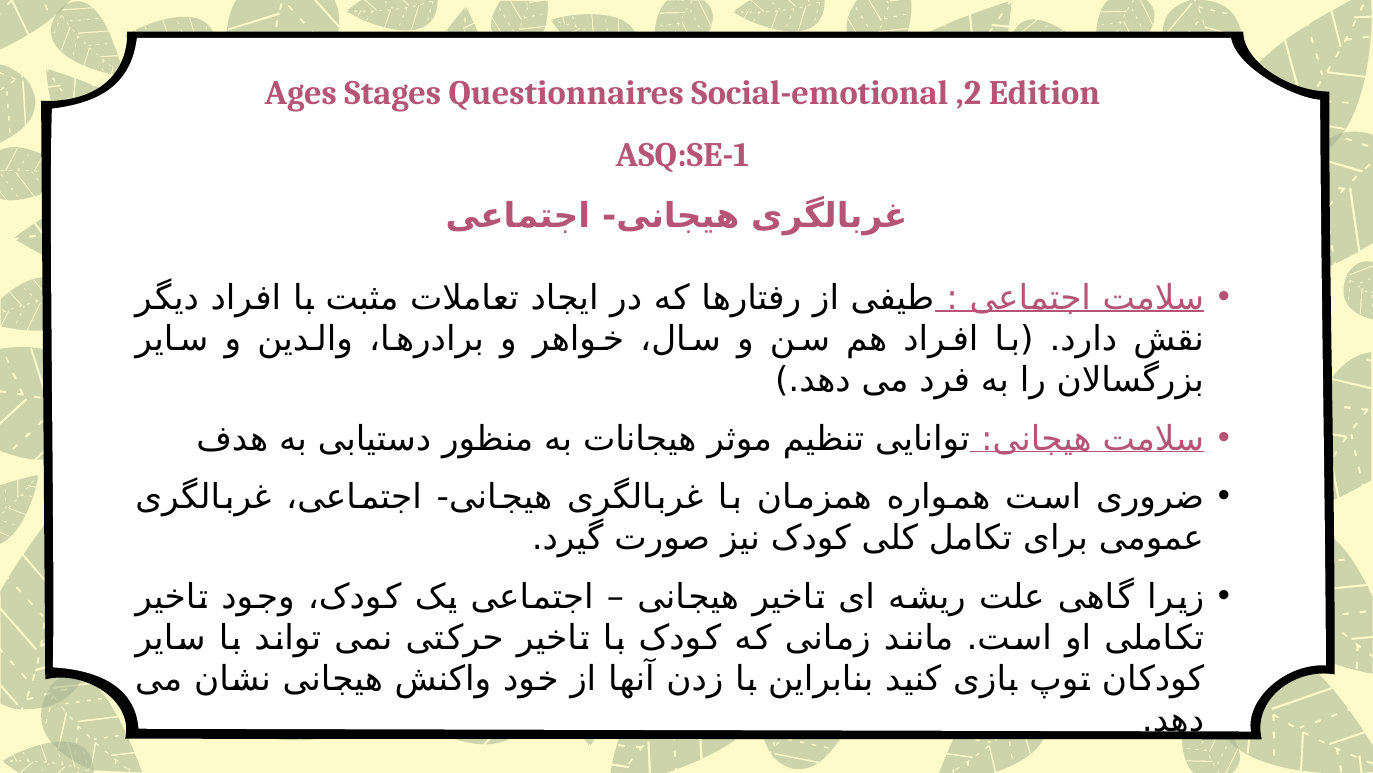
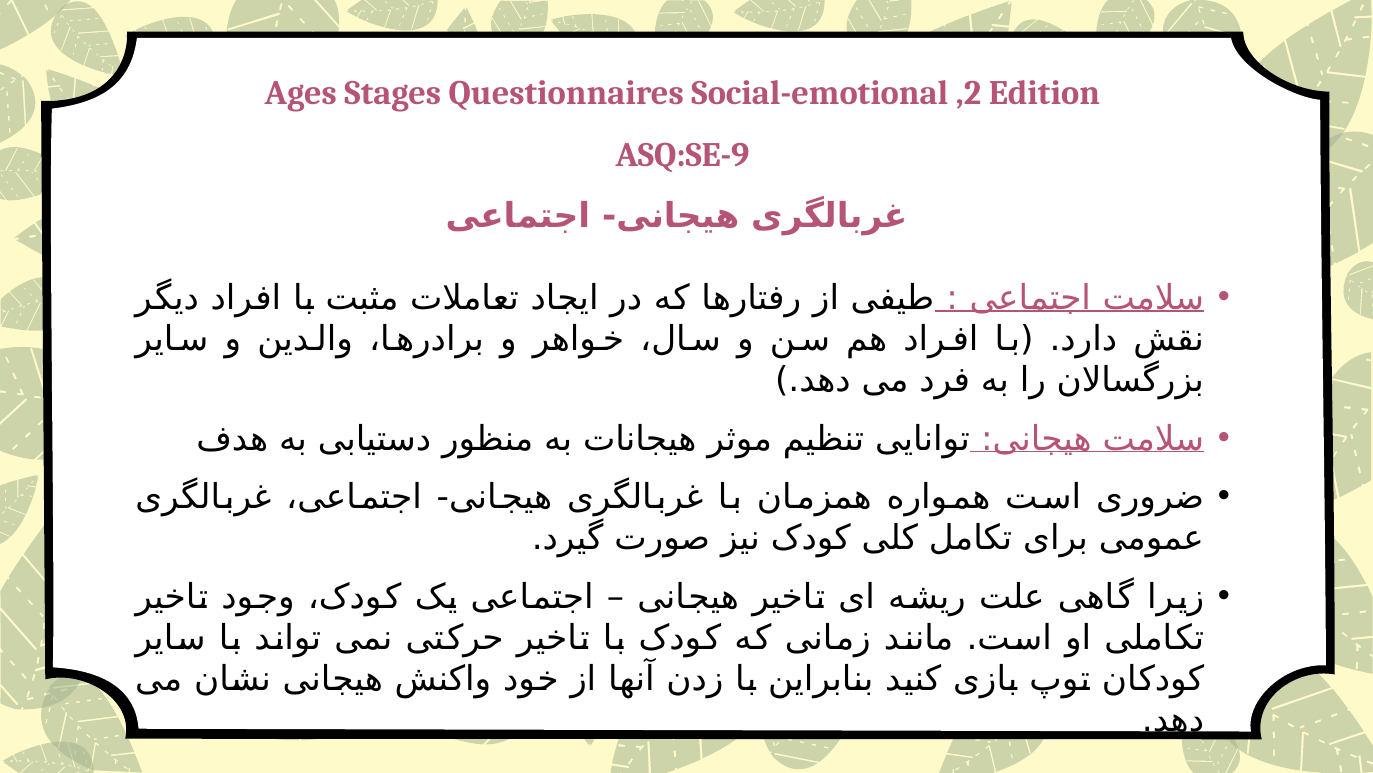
ASQ:SE-1: ASQ:SE-1 -> ASQ:SE-9 (683, 155)
